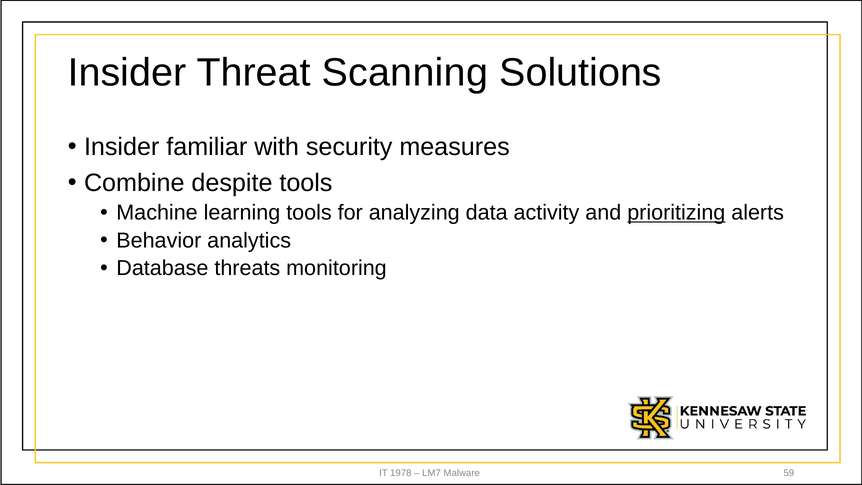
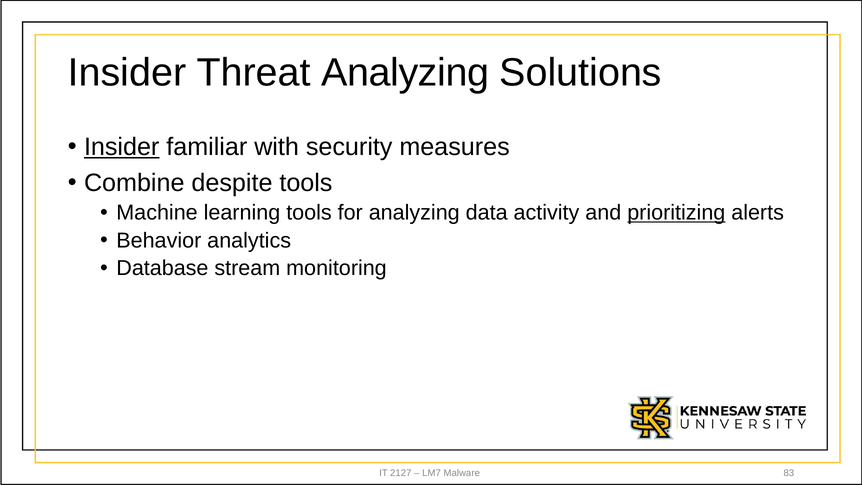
Threat Scanning: Scanning -> Analyzing (405, 72)
Insider underline: none -> present (122, 147)
threats: threats -> stream (247, 268)
1978: 1978 -> 2127 (401, 473)
59: 59 -> 83 (789, 473)
